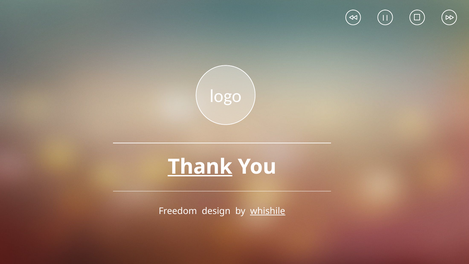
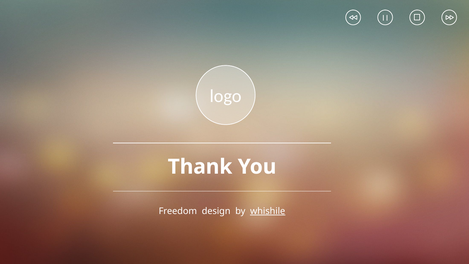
Thank underline: present -> none (200, 167)
